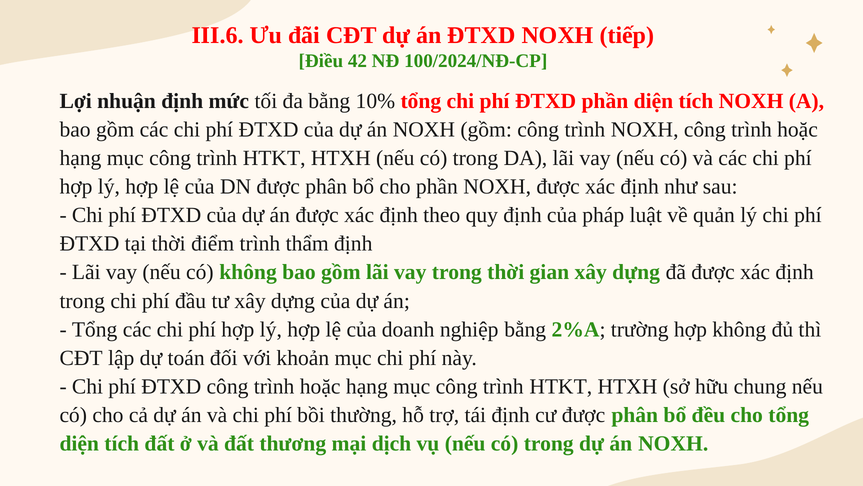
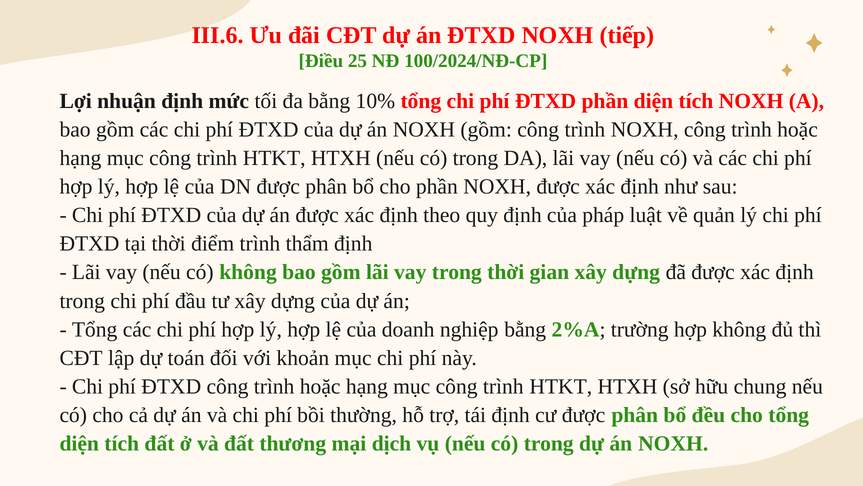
42: 42 -> 25 (357, 61)
